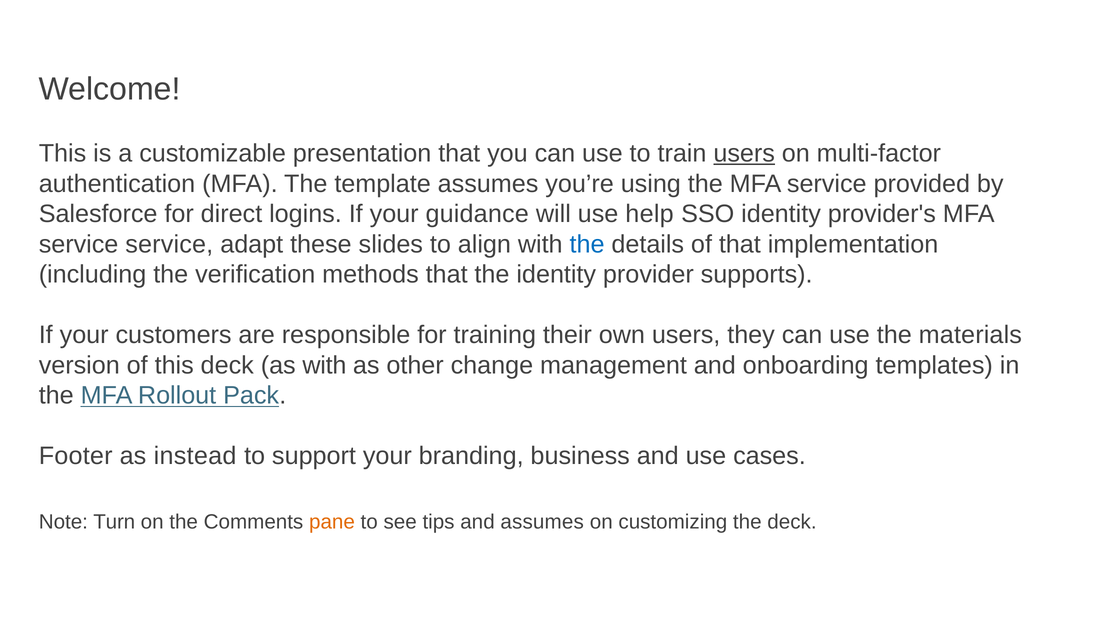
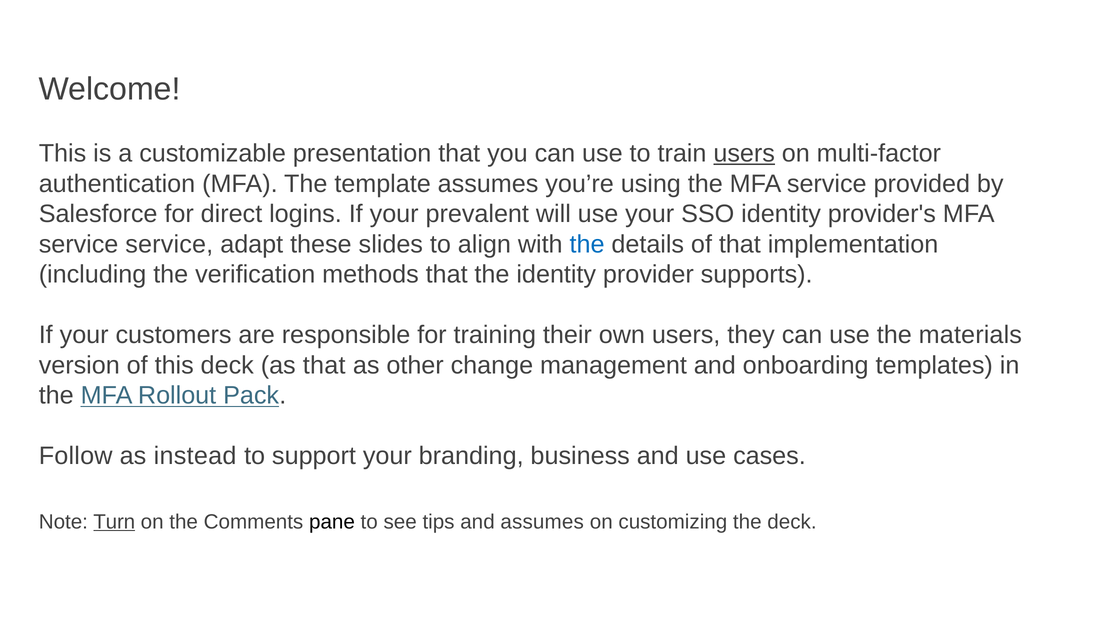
guidance: guidance -> prevalent (477, 214)
use help: help -> your (650, 214)
as with: with -> that (324, 365)
Footer: Footer -> Follow (76, 456)
Turn underline: none -> present (114, 522)
pane colour: orange -> black (332, 522)
